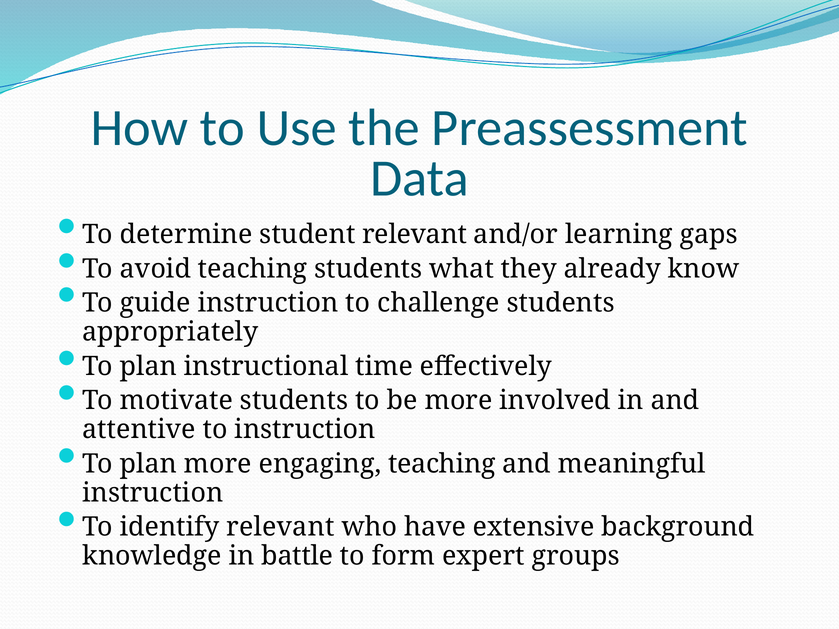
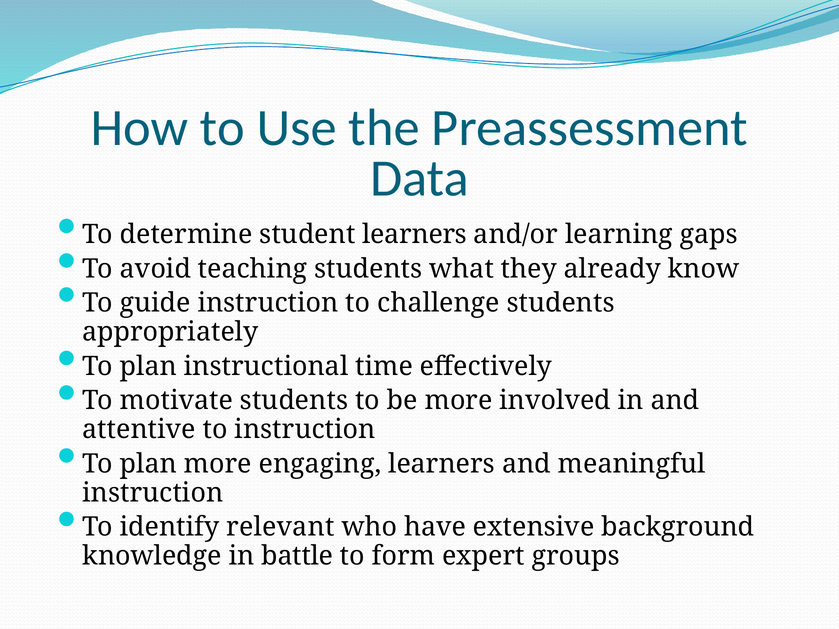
student relevant: relevant -> learners (415, 234)
engaging teaching: teaching -> learners (442, 464)
